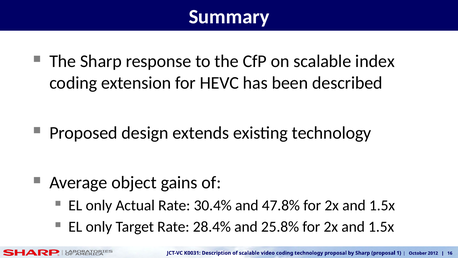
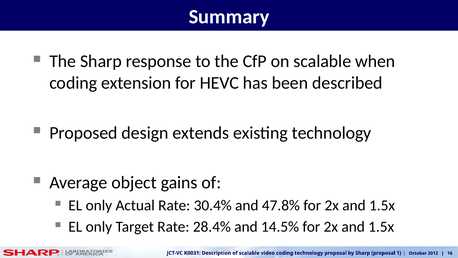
index: index -> when (375, 61)
25.8%: 25.8% -> 14.5% (280, 227)
